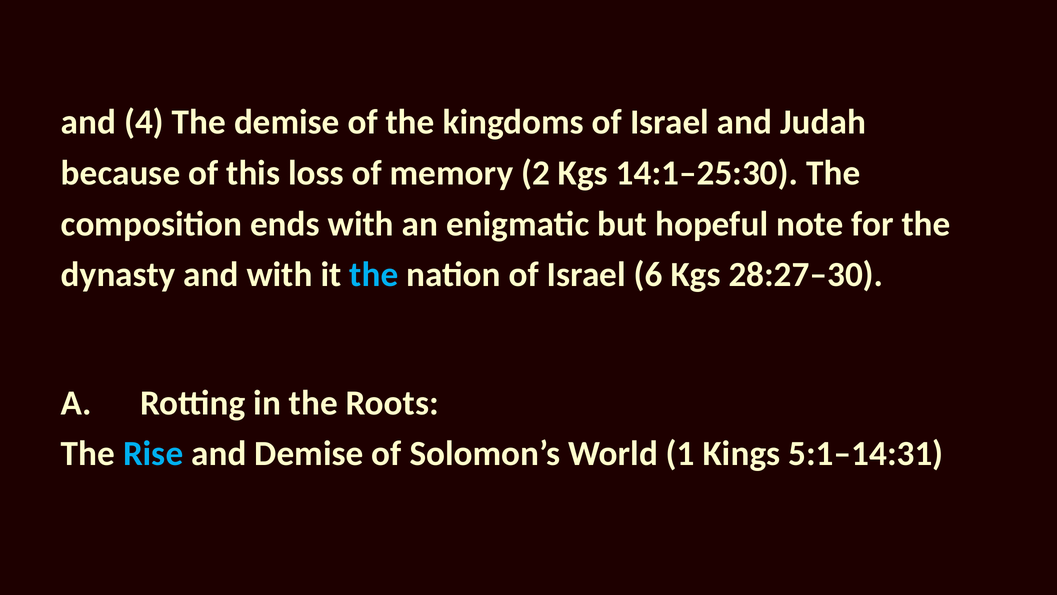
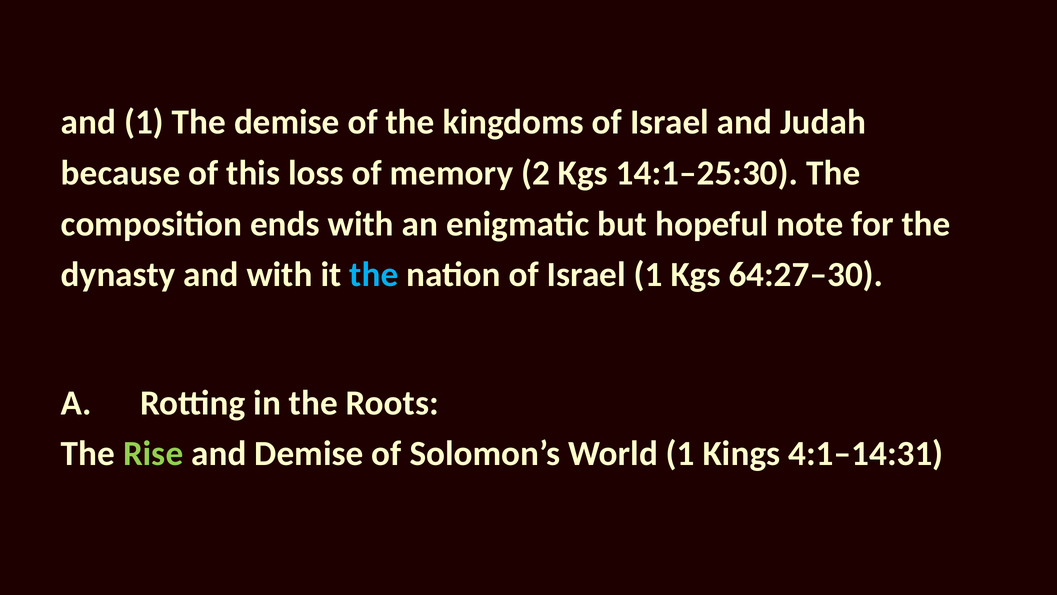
and 4: 4 -> 1 (144, 122)
Israel 6: 6 -> 1 (648, 275)
28:27–30: 28:27–30 -> 64:27–30 (806, 275)
Rise colour: light blue -> light green (153, 453)
5:1–14:31: 5:1–14:31 -> 4:1–14:31 (866, 453)
